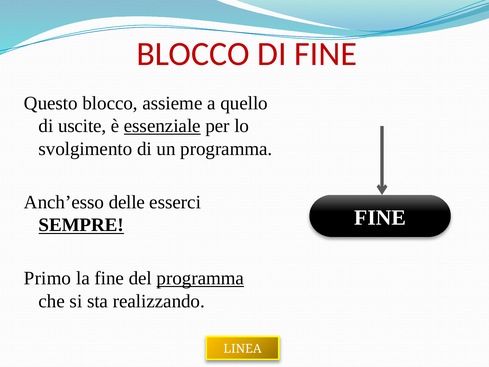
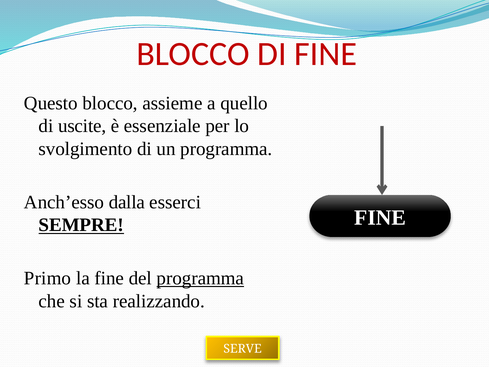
essenziale underline: present -> none (162, 126)
delle: delle -> dalla (127, 202)
LINEA: LINEA -> SERVE (243, 349)
